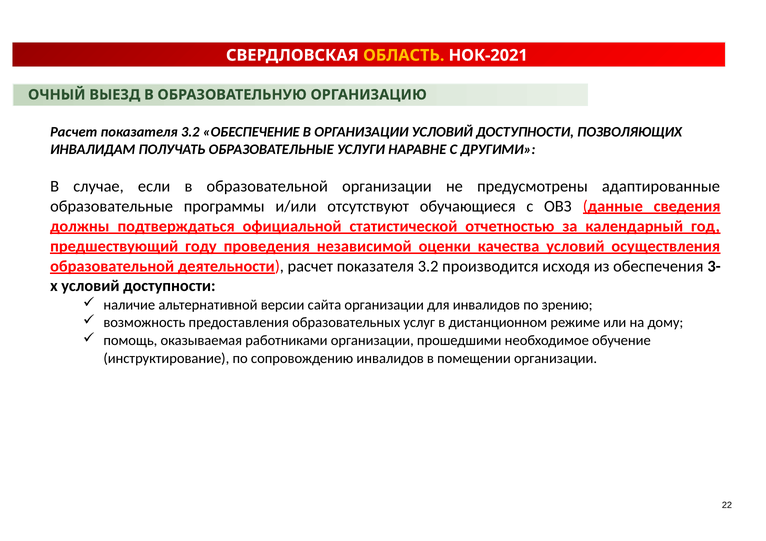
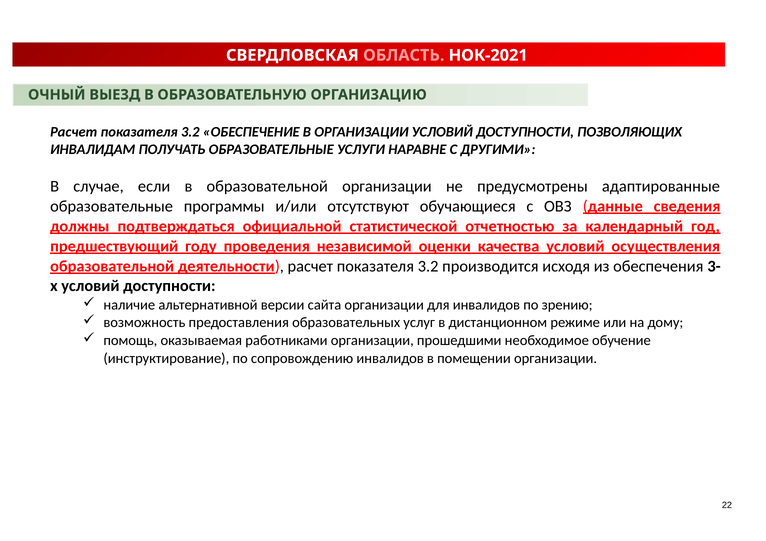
ОБЛАСТЬ colour: yellow -> pink (404, 55)
